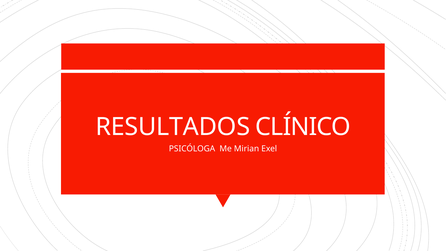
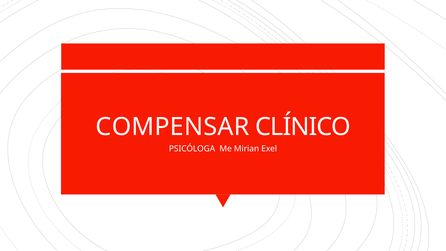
RESULTADOS: RESULTADOS -> COMPENSAR (173, 127)
